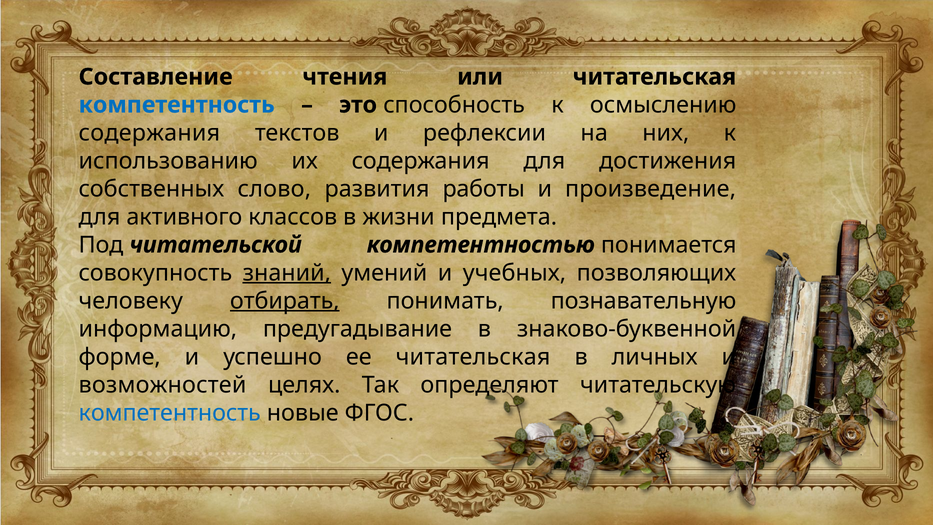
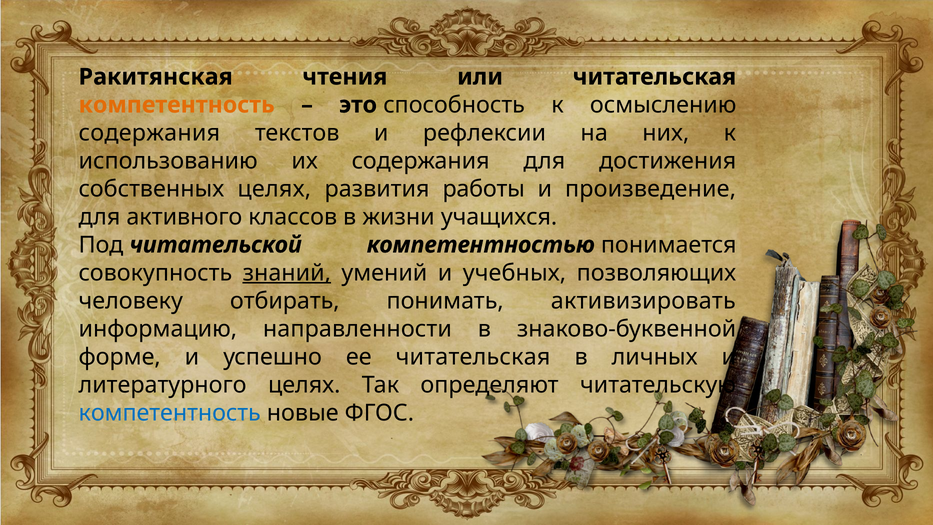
Составление: Составление -> Ракитянская (156, 77)
компетентность colour: blue -> orange (177, 105)
собственных слово: слово -> целях (274, 189)
предмета: предмета -> учащихся (499, 217)
отбирать underline: present -> none (285, 301)
познавательную: познавательную -> активизировать (643, 301)
предугадывание: предугадывание -> направленности (357, 329)
возможностей: возможностей -> литературного (163, 385)
